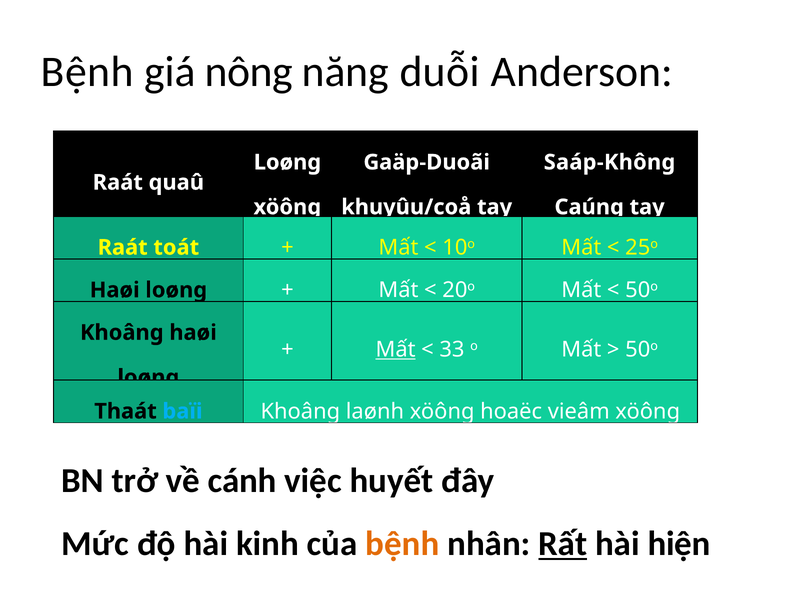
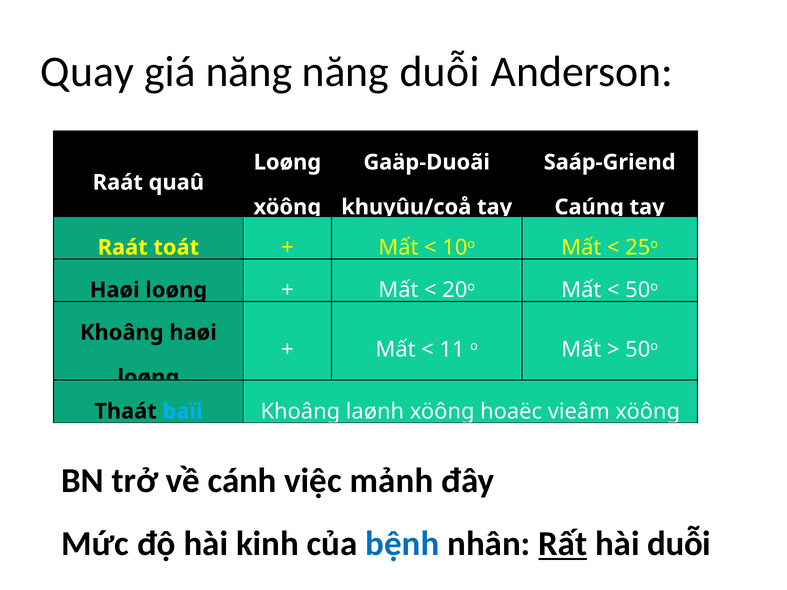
Bệnh: Bệnh -> Quay (87, 72)
giá nông: nông -> năng (249, 72)
Saáp-Không: Saáp-Không -> Saáp-Griend (610, 162)
Mất underline: present -> none (396, 350)
33: 33 -> 11 (452, 350)
huyết: huyết -> mảnh (391, 481)
bệnh colour: orange -> blue (402, 544)
hài hiện: hiện -> duỗi (679, 544)
